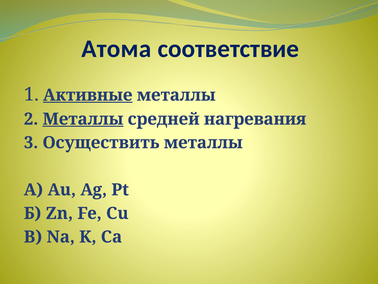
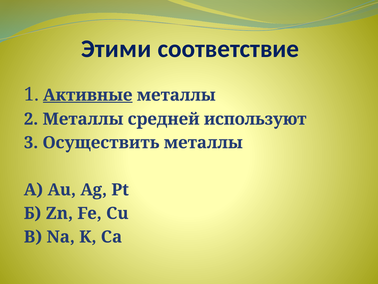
Атома: Атома -> Этими (116, 49)
Металлы underline: present -> none (83, 119)
нагревания: нагревания -> используют (255, 119)
